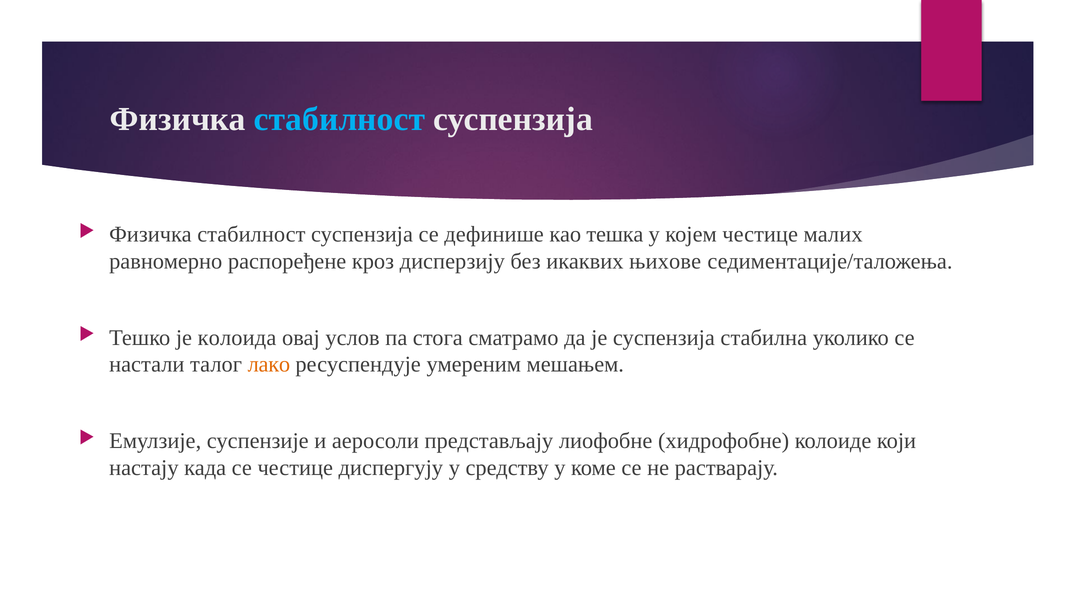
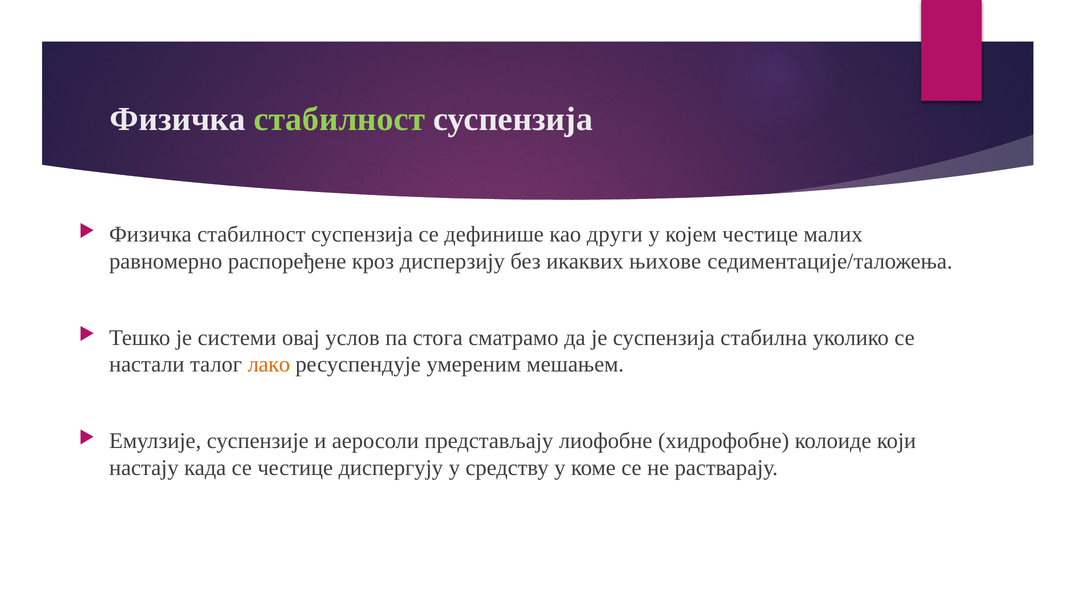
стабилност colour: light blue -> light green (340, 119)
тешка: тешка -> други (615, 235)
колоида: колоида -> системи (237, 338)
